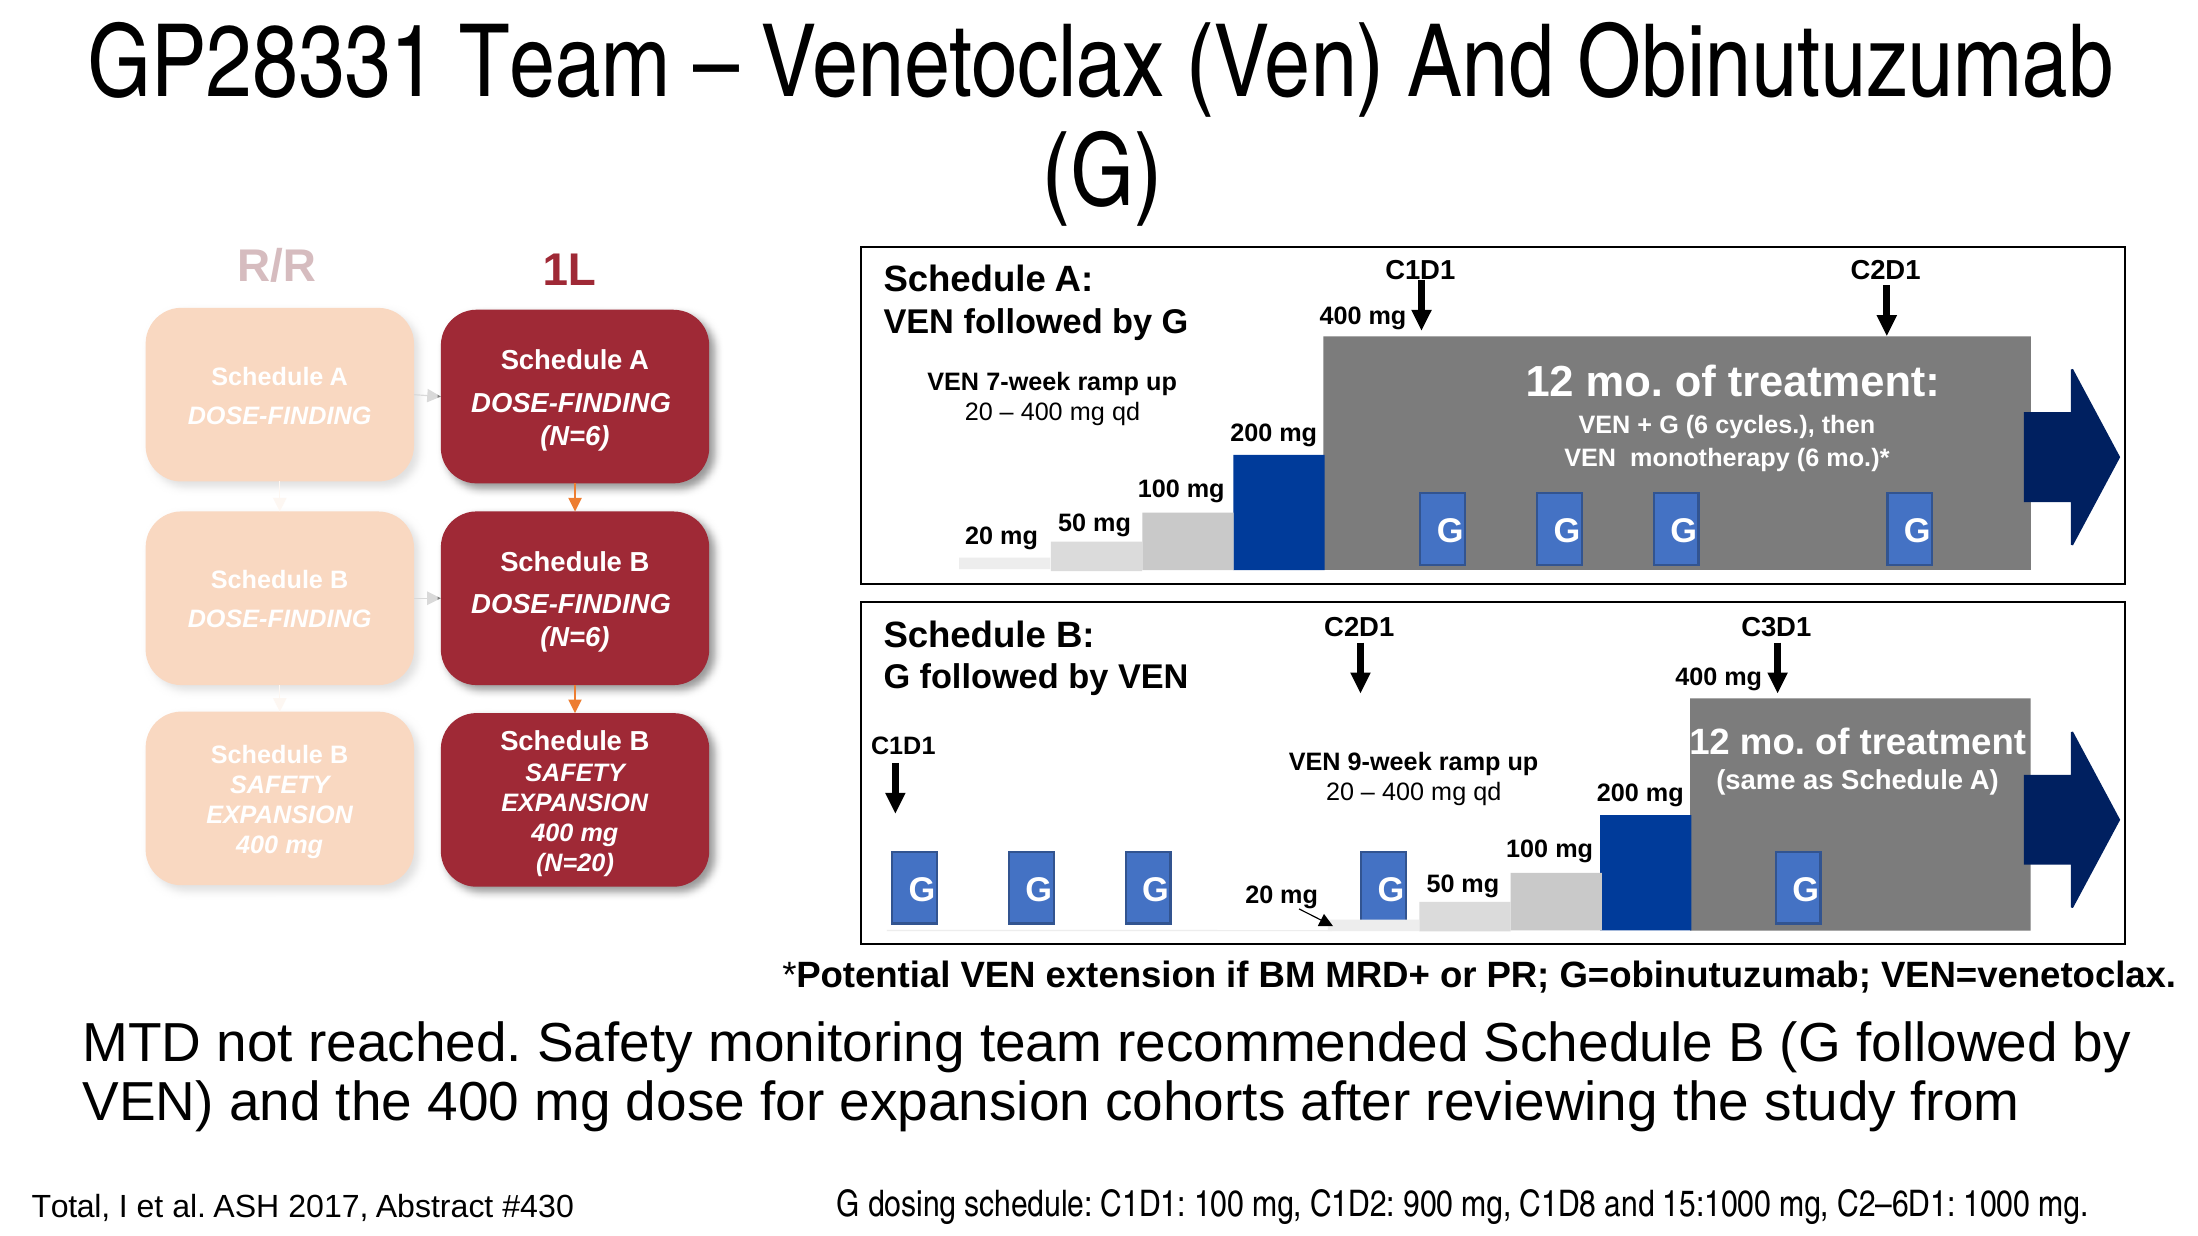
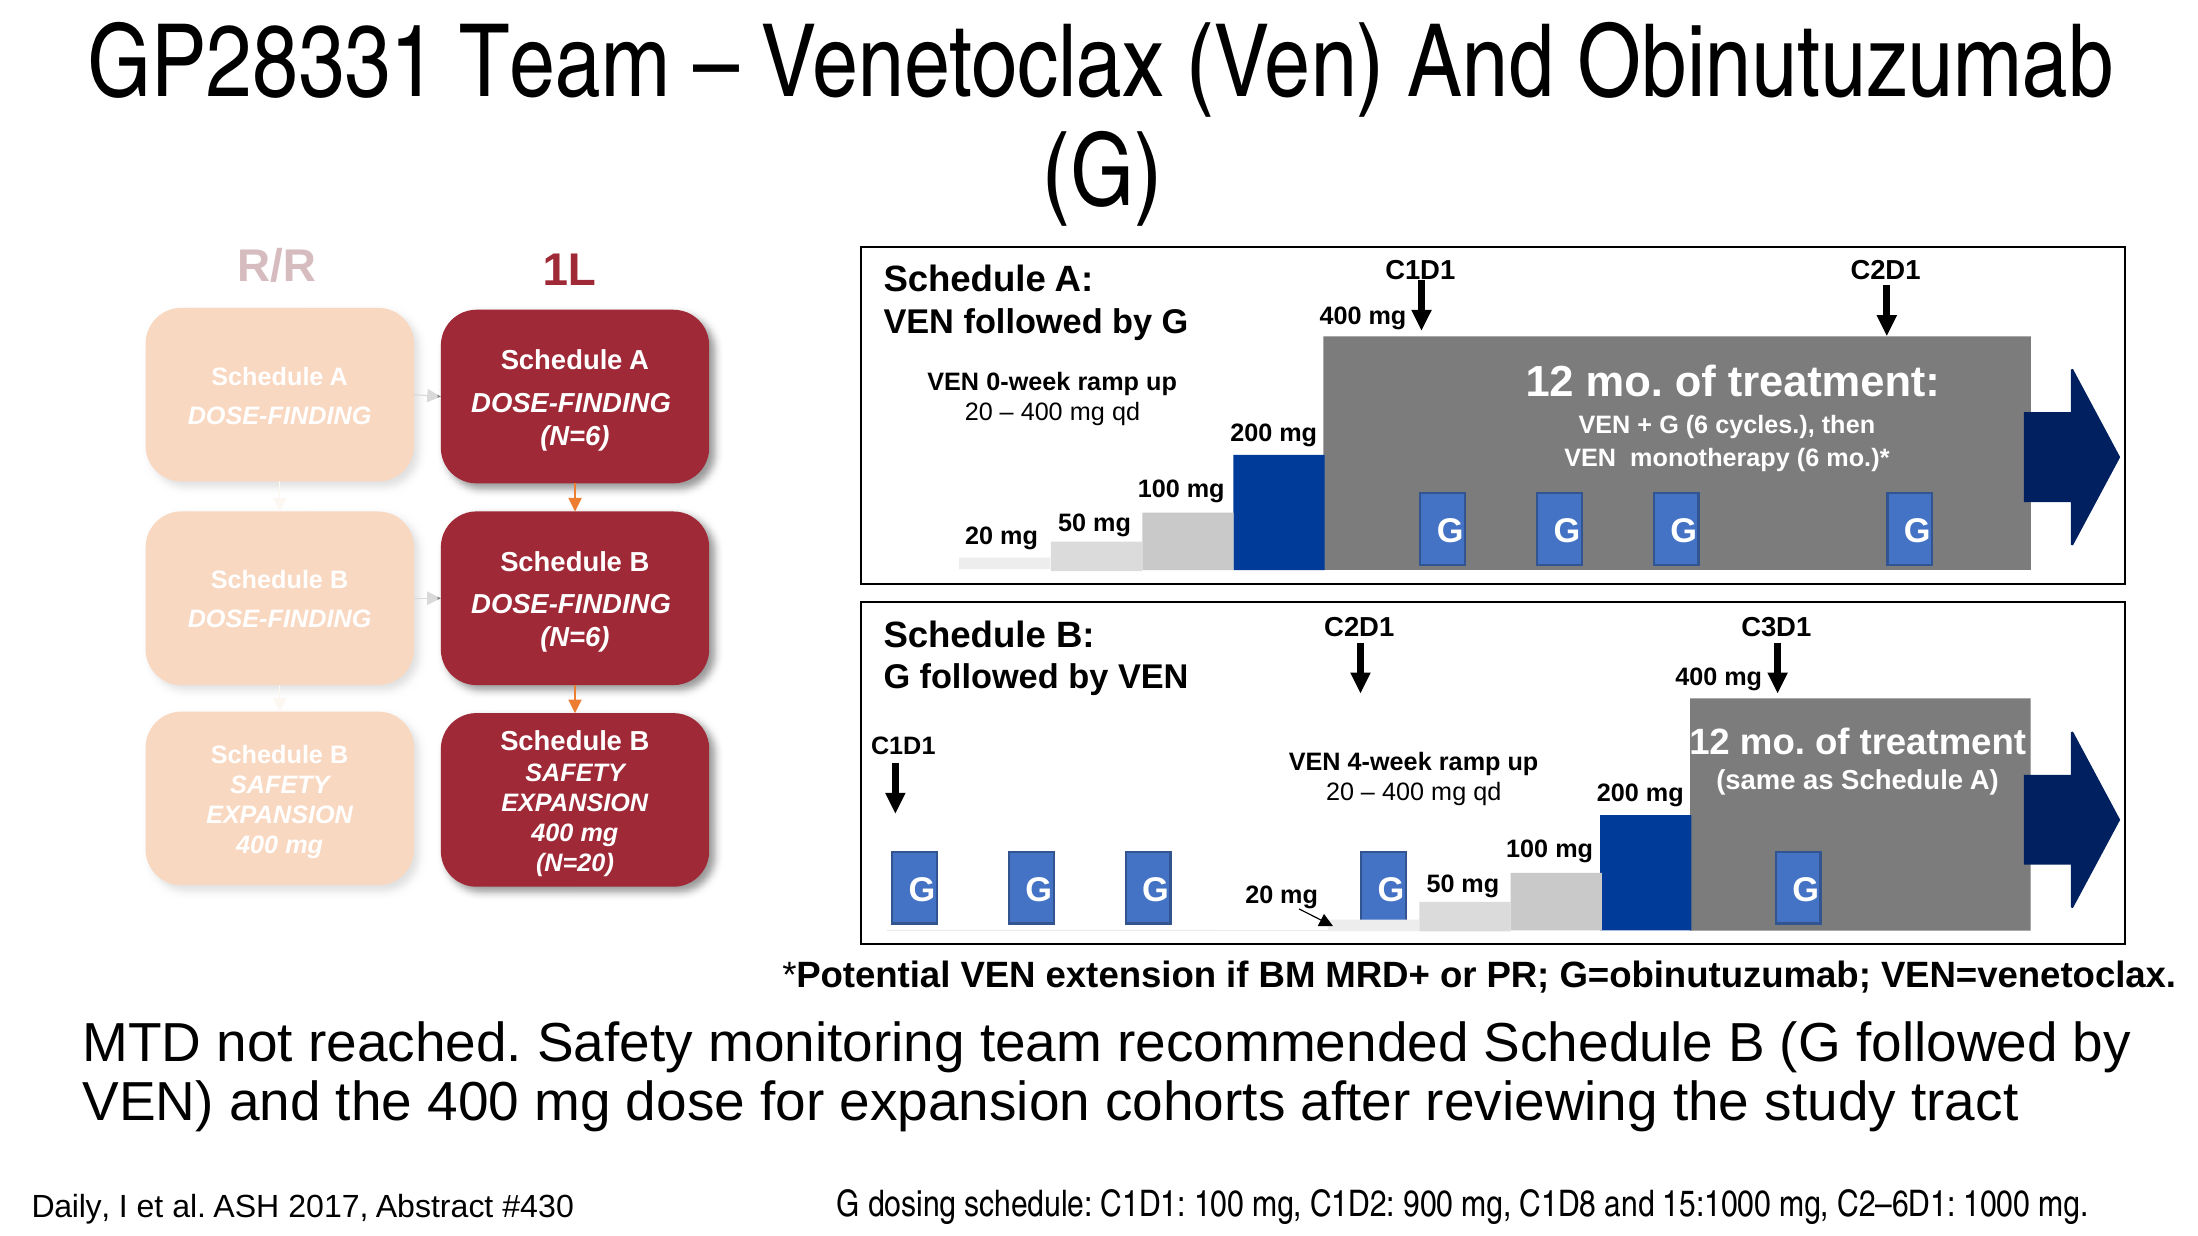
7-week: 7-week -> 0-week (1028, 382)
9-week: 9-week -> 4-week (1390, 762)
from: from -> tract (1965, 1103)
Total: Total -> Daily (71, 1207)
